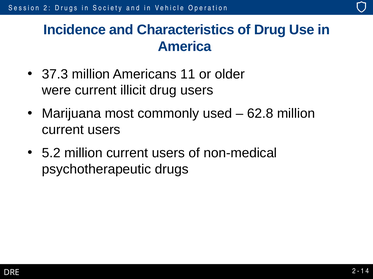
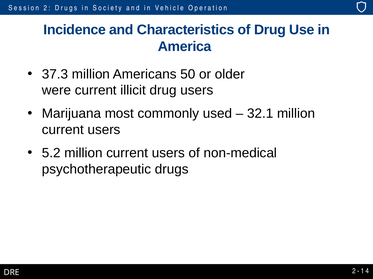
11: 11 -> 50 (188, 74)
62.8: 62.8 -> 32.1 (260, 114)
